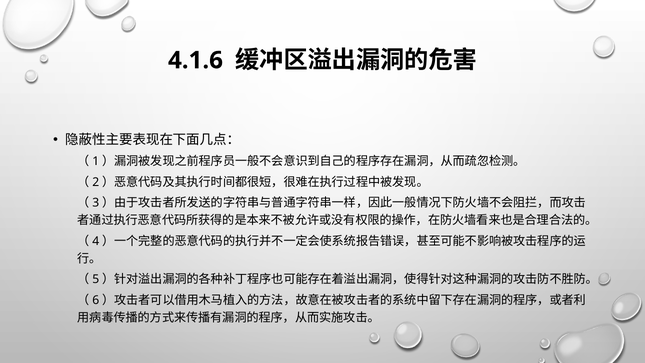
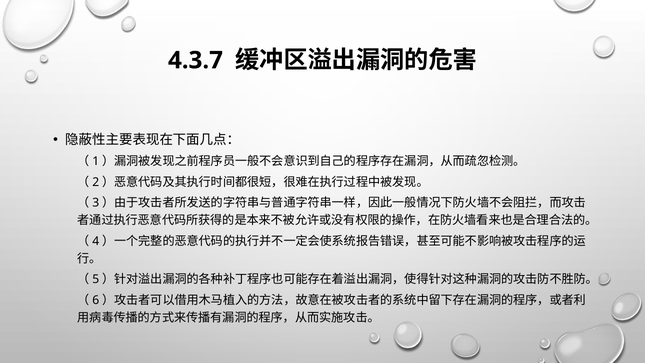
4.1.6: 4.1.6 -> 4.3.7 (195, 60)
